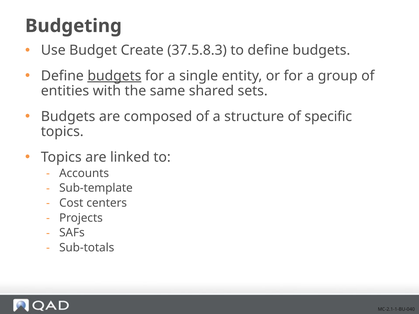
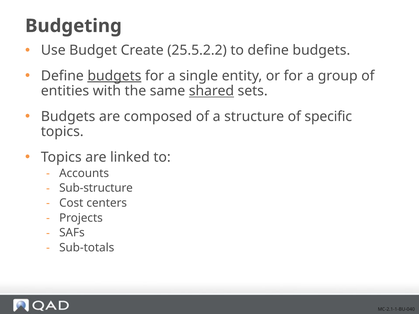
37.5.8.3: 37.5.8.3 -> 25.5.2.2 (197, 50)
shared underline: none -> present (211, 91)
Sub-template: Sub-template -> Sub-structure (96, 188)
